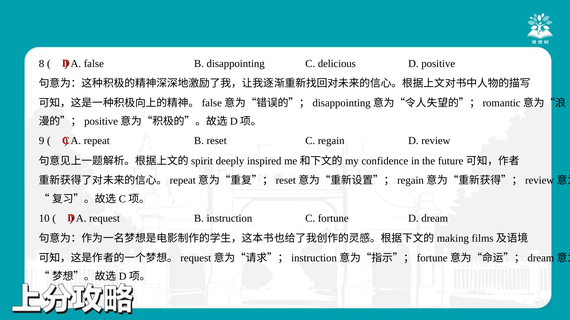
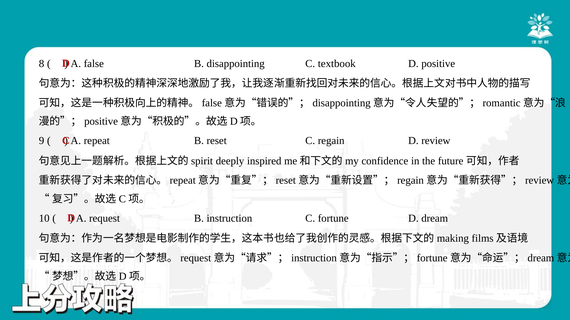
delicious: delicious -> textbook (337, 64)
